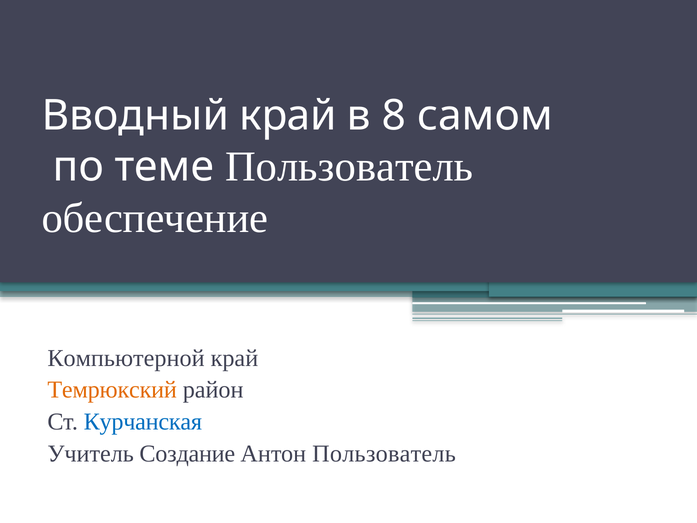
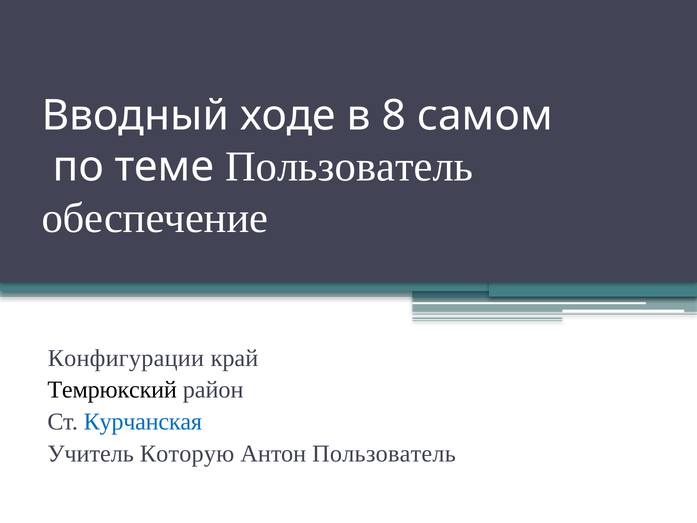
Вводный край: край -> ходе (288, 116)
Компьютерной: Компьютерной -> Конфигурации (126, 358)
Темрюкский colour: orange -> black (112, 390)
Создание: Создание -> Которую (187, 454)
